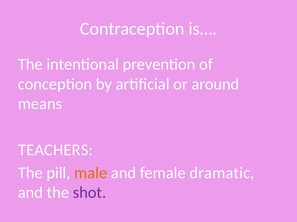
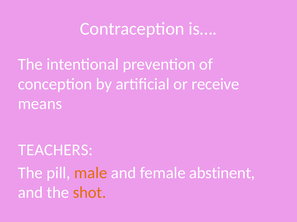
around: around -> receive (215, 84)
dramatic: dramatic -> abstinent (222, 173)
shot colour: purple -> orange (90, 193)
